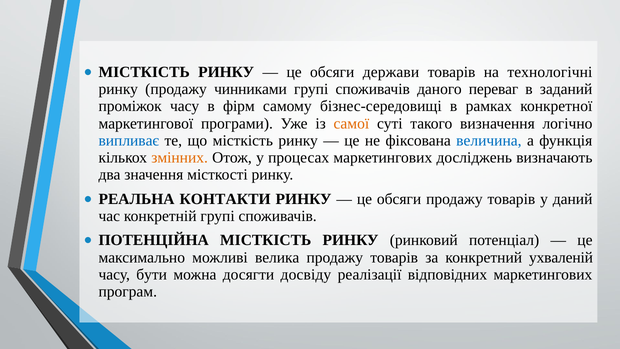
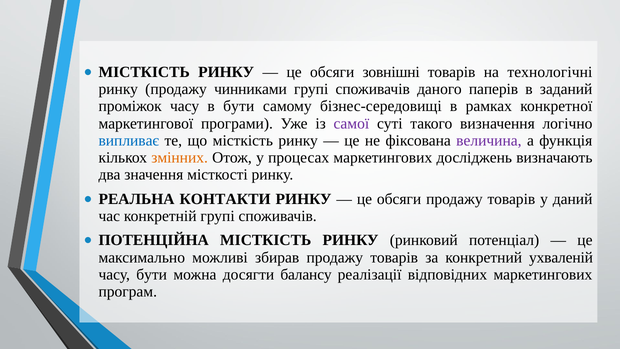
держави: держави -> зовнішні (391, 72)
переваг: переваг -> паперів (494, 89)
в фірм: фірм -> бути (239, 106)
самої colour: orange -> purple (351, 123)
величина colour: blue -> purple (489, 140)
велика: велика -> збирав (277, 257)
досвіду: досвіду -> балансу (306, 274)
